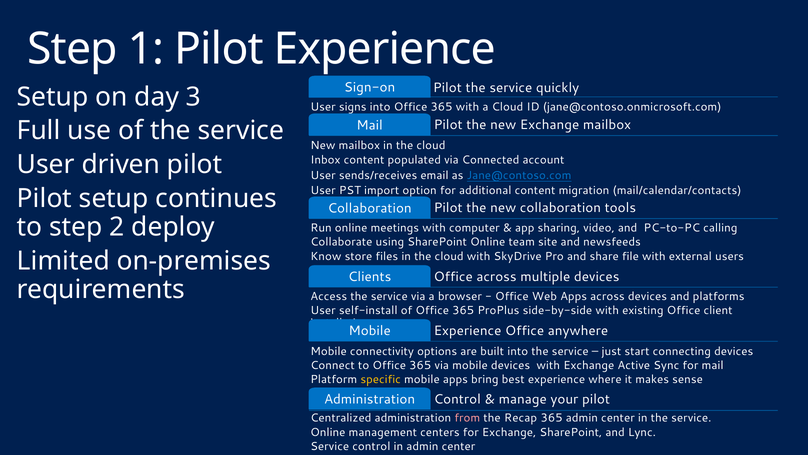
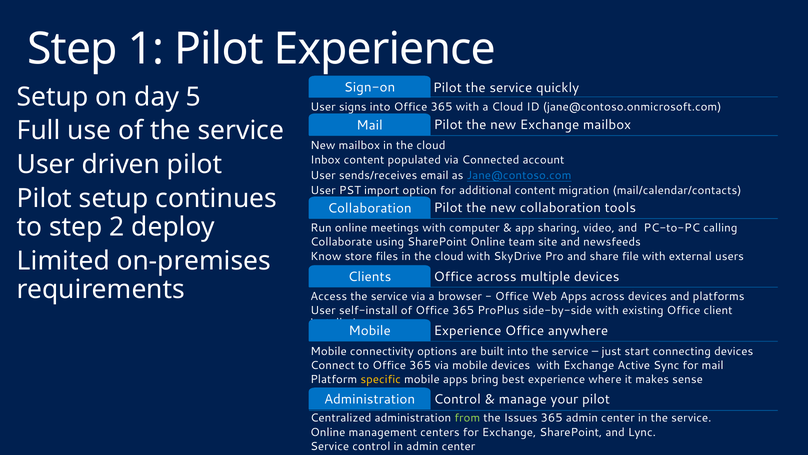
3: 3 -> 5 (193, 97)
from colour: pink -> light green (467, 418)
Recap: Recap -> Issues (521, 418)
